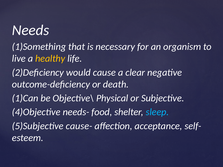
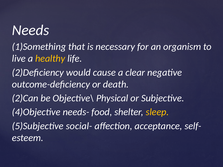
1)Can: 1)Can -> 2)Can (25, 98)
sleep colour: light blue -> yellow (157, 112)
cause-: cause- -> social- (79, 126)
